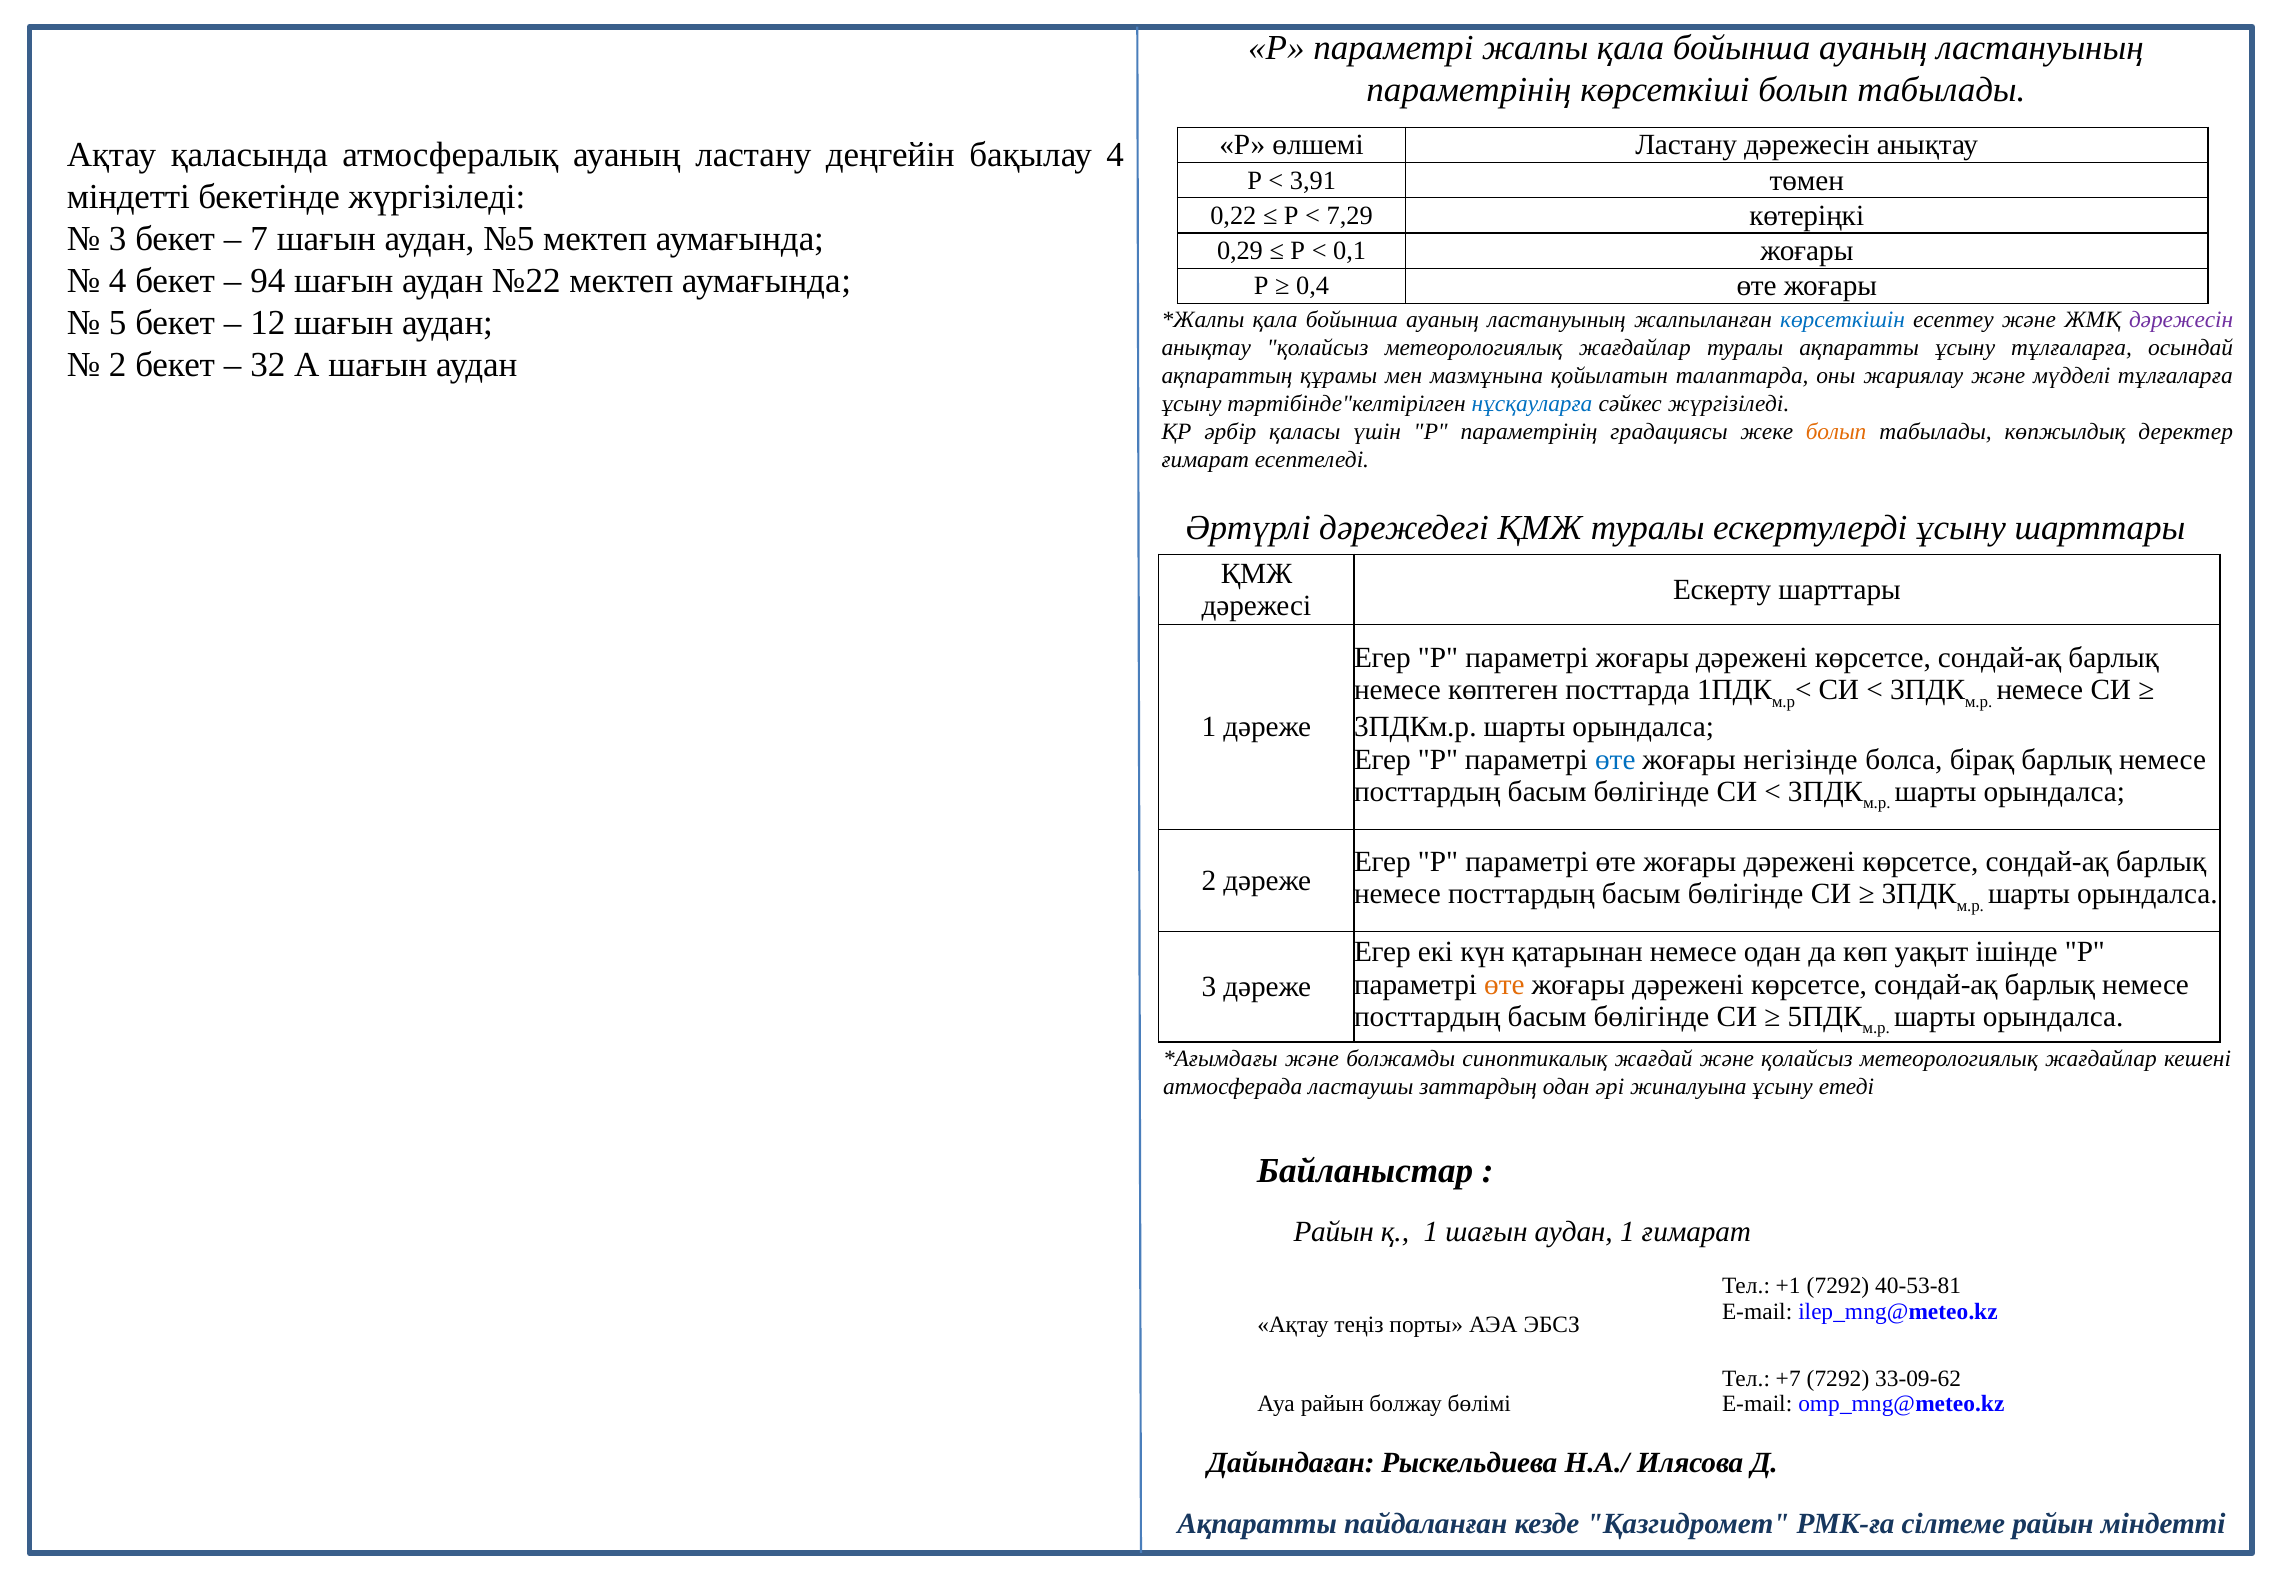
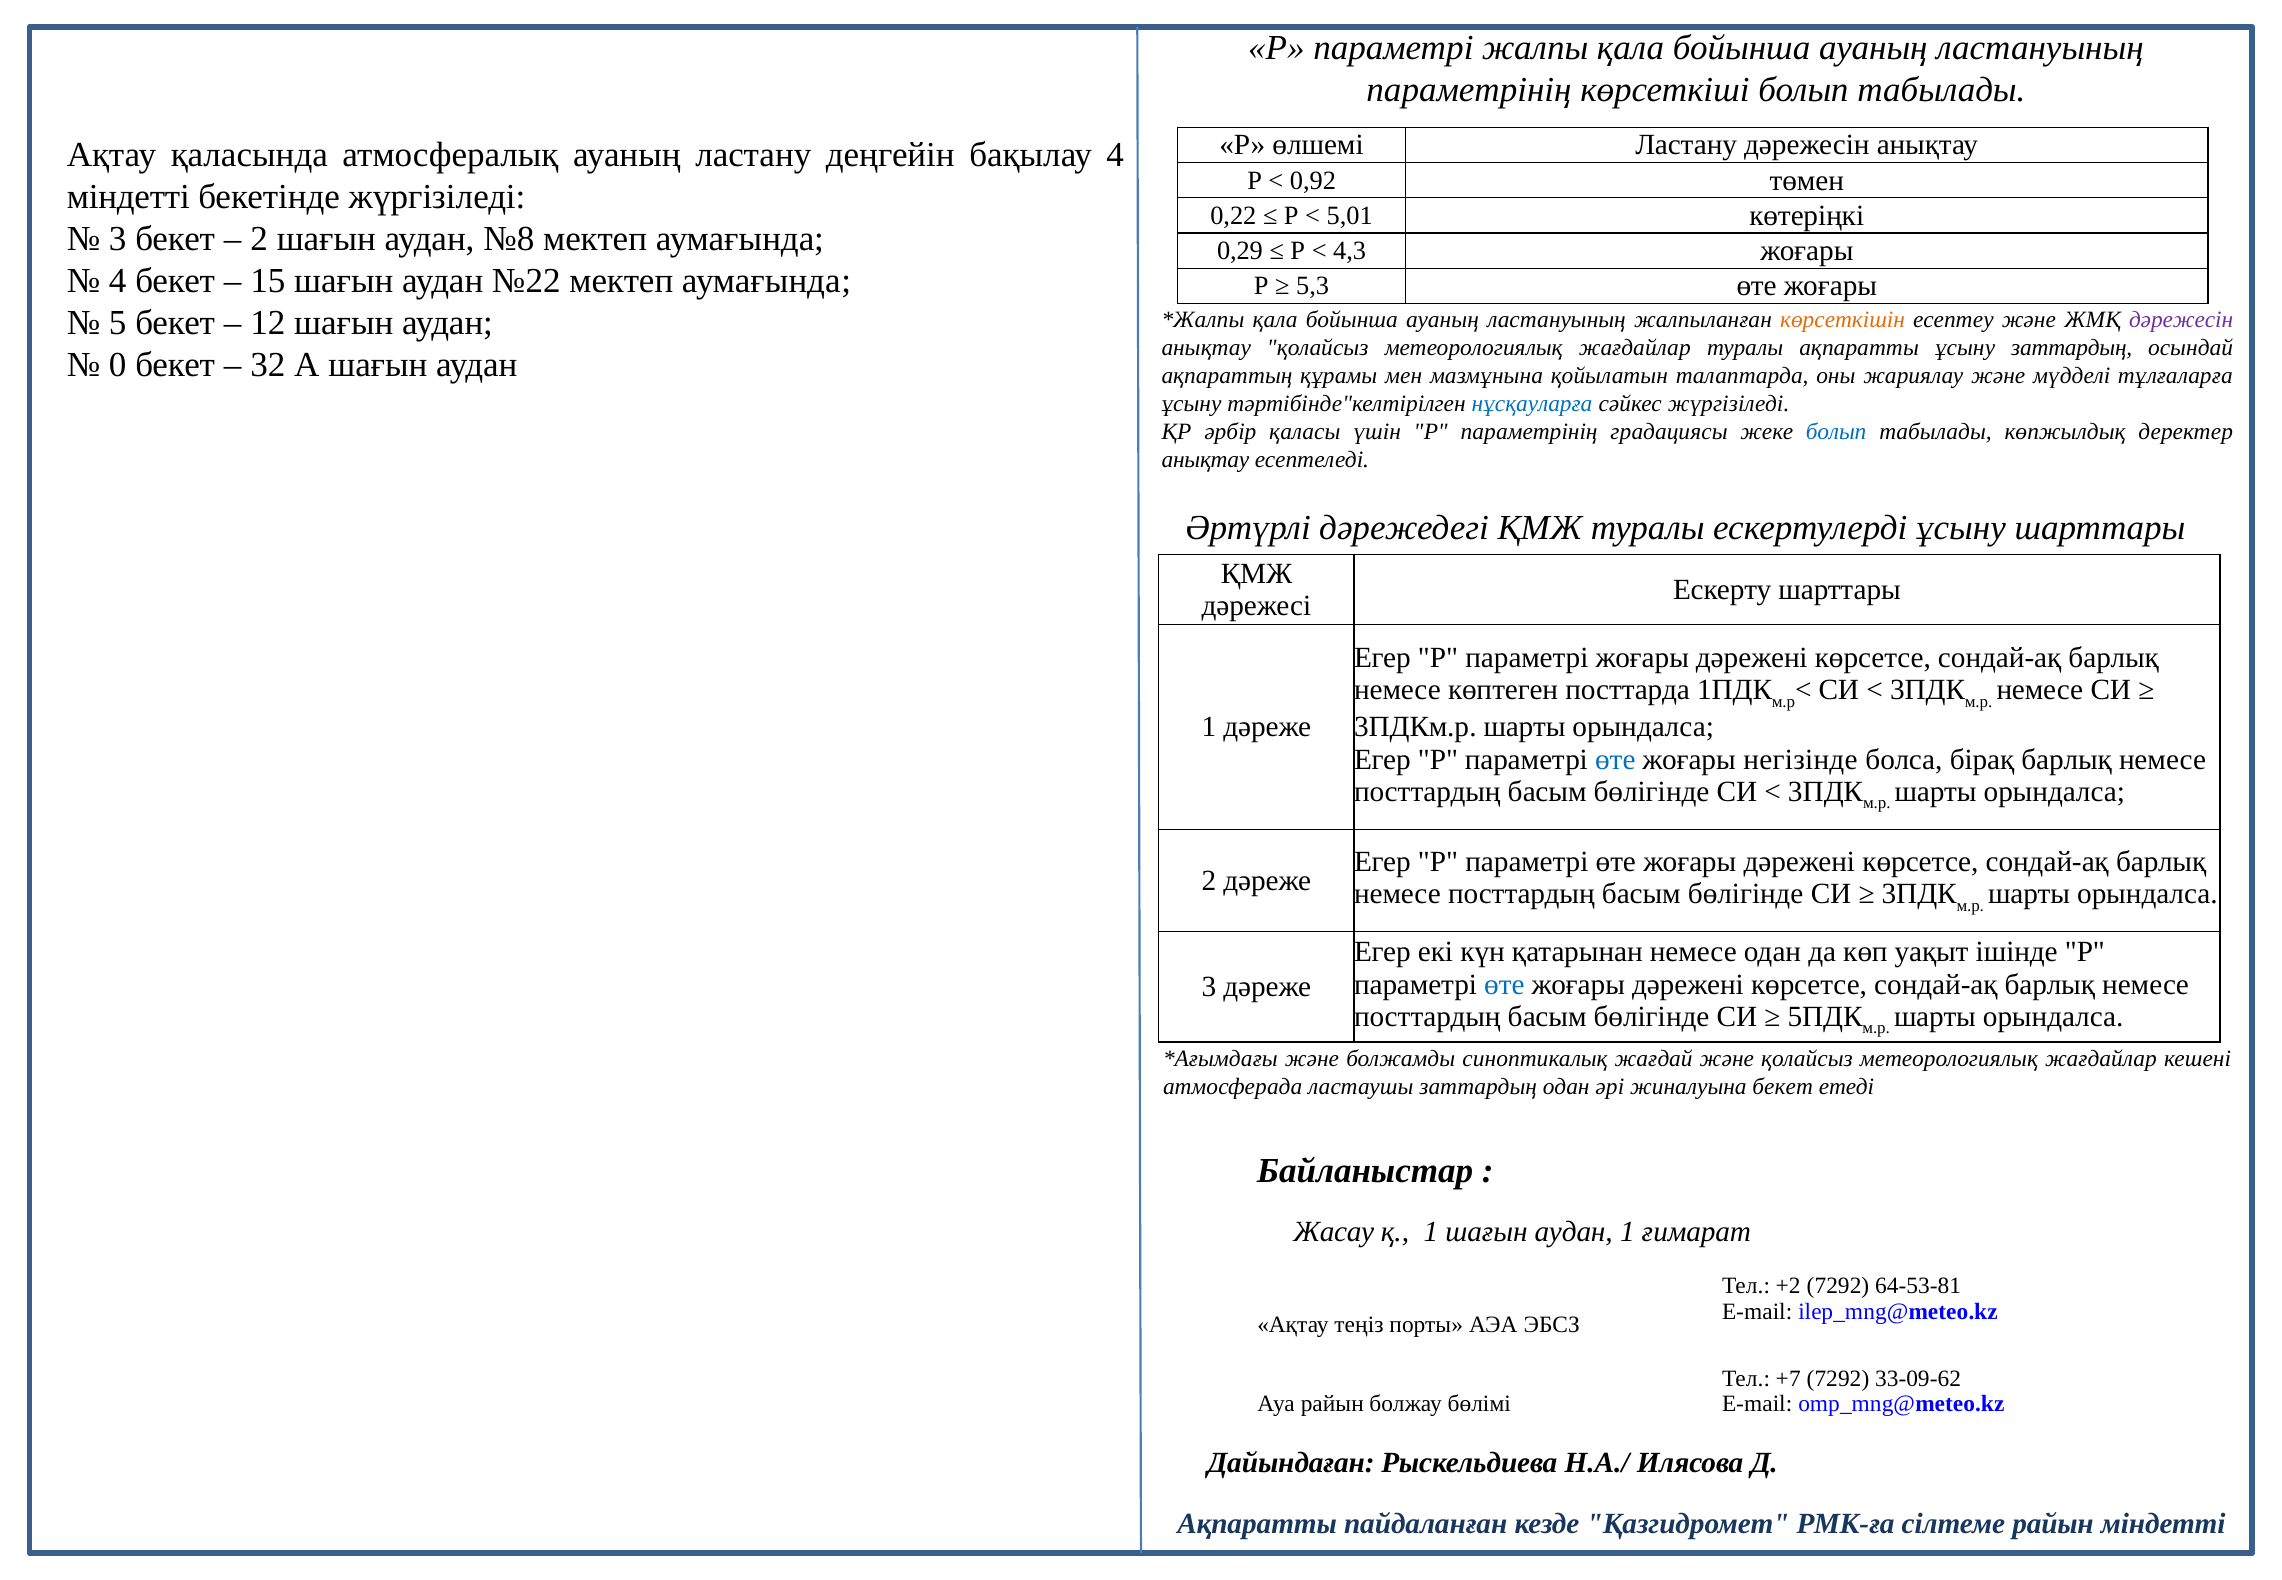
3,91: 3,91 -> 0,92 (1313, 180)
7,29: 7,29 -> 5,01 (1350, 216)
7: 7 -> 2 (259, 239)
№5: №5 -> №8 (509, 239)
0,1: 0,1 -> 4,3 (1350, 251)
94: 94 -> 15 (268, 281)
0,4: 0,4 -> 5,3 (1313, 286)
көрсеткішін colour: blue -> orange (1843, 320)
ұсыну тұлғаларға: тұлғаларға -> заттардың (2072, 348)
2: 2 -> 0 (118, 365)
болып colour: orange -> blue (1836, 432)
ғимарат: ғимарат -> анықтау (1205, 460)
өте colour: orange -> blue (1504, 984)
жиналуына ұсыну: ұсыну -> бекет (1783, 1087)
Райын: Райын -> Жасау (1334, 1232)
+1: +1 -> +2 (1788, 1286)
40-53-81: 40-53-81 -> 64-53-81 (1918, 1286)
